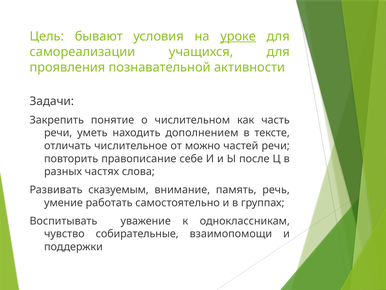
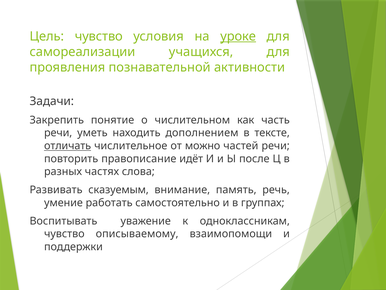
Цель бывают: бывают -> чувство (99, 36)
отличать underline: none -> present (68, 146)
себе: себе -> идёт (191, 158)
собирательные: собирательные -> описываемому (137, 234)
